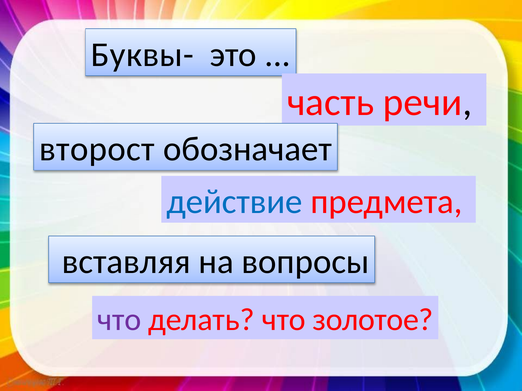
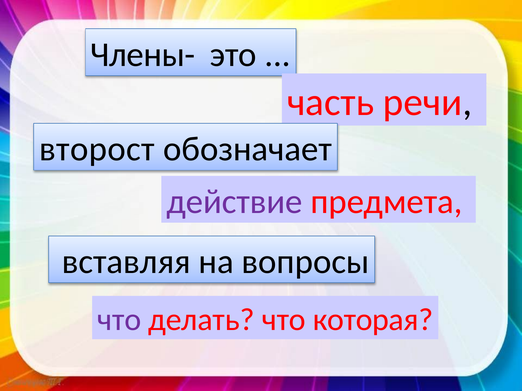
Буквы-: Буквы- -> Члены- (143, 55)
действие colour: blue -> purple (235, 202)
золотое: золотое -> которая (373, 320)
